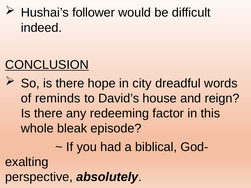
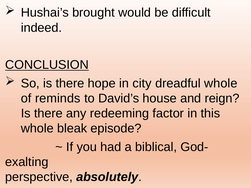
follower: follower -> brought (93, 13)
dreadful words: words -> whole (221, 83)
